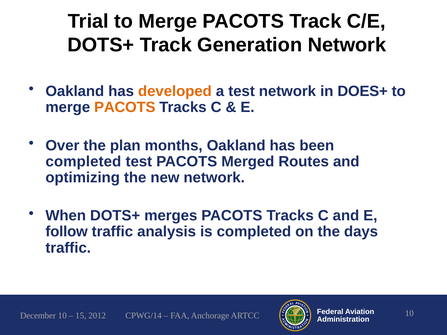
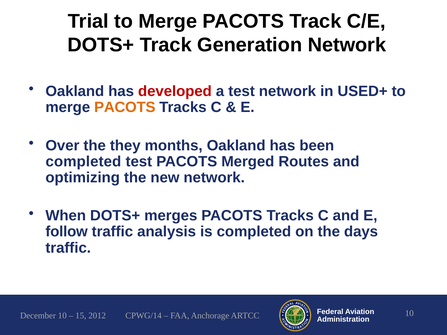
developed colour: orange -> red (175, 91)
DOES+: DOES+ -> USED+ (363, 91)
plan: plan -> they (125, 146)
